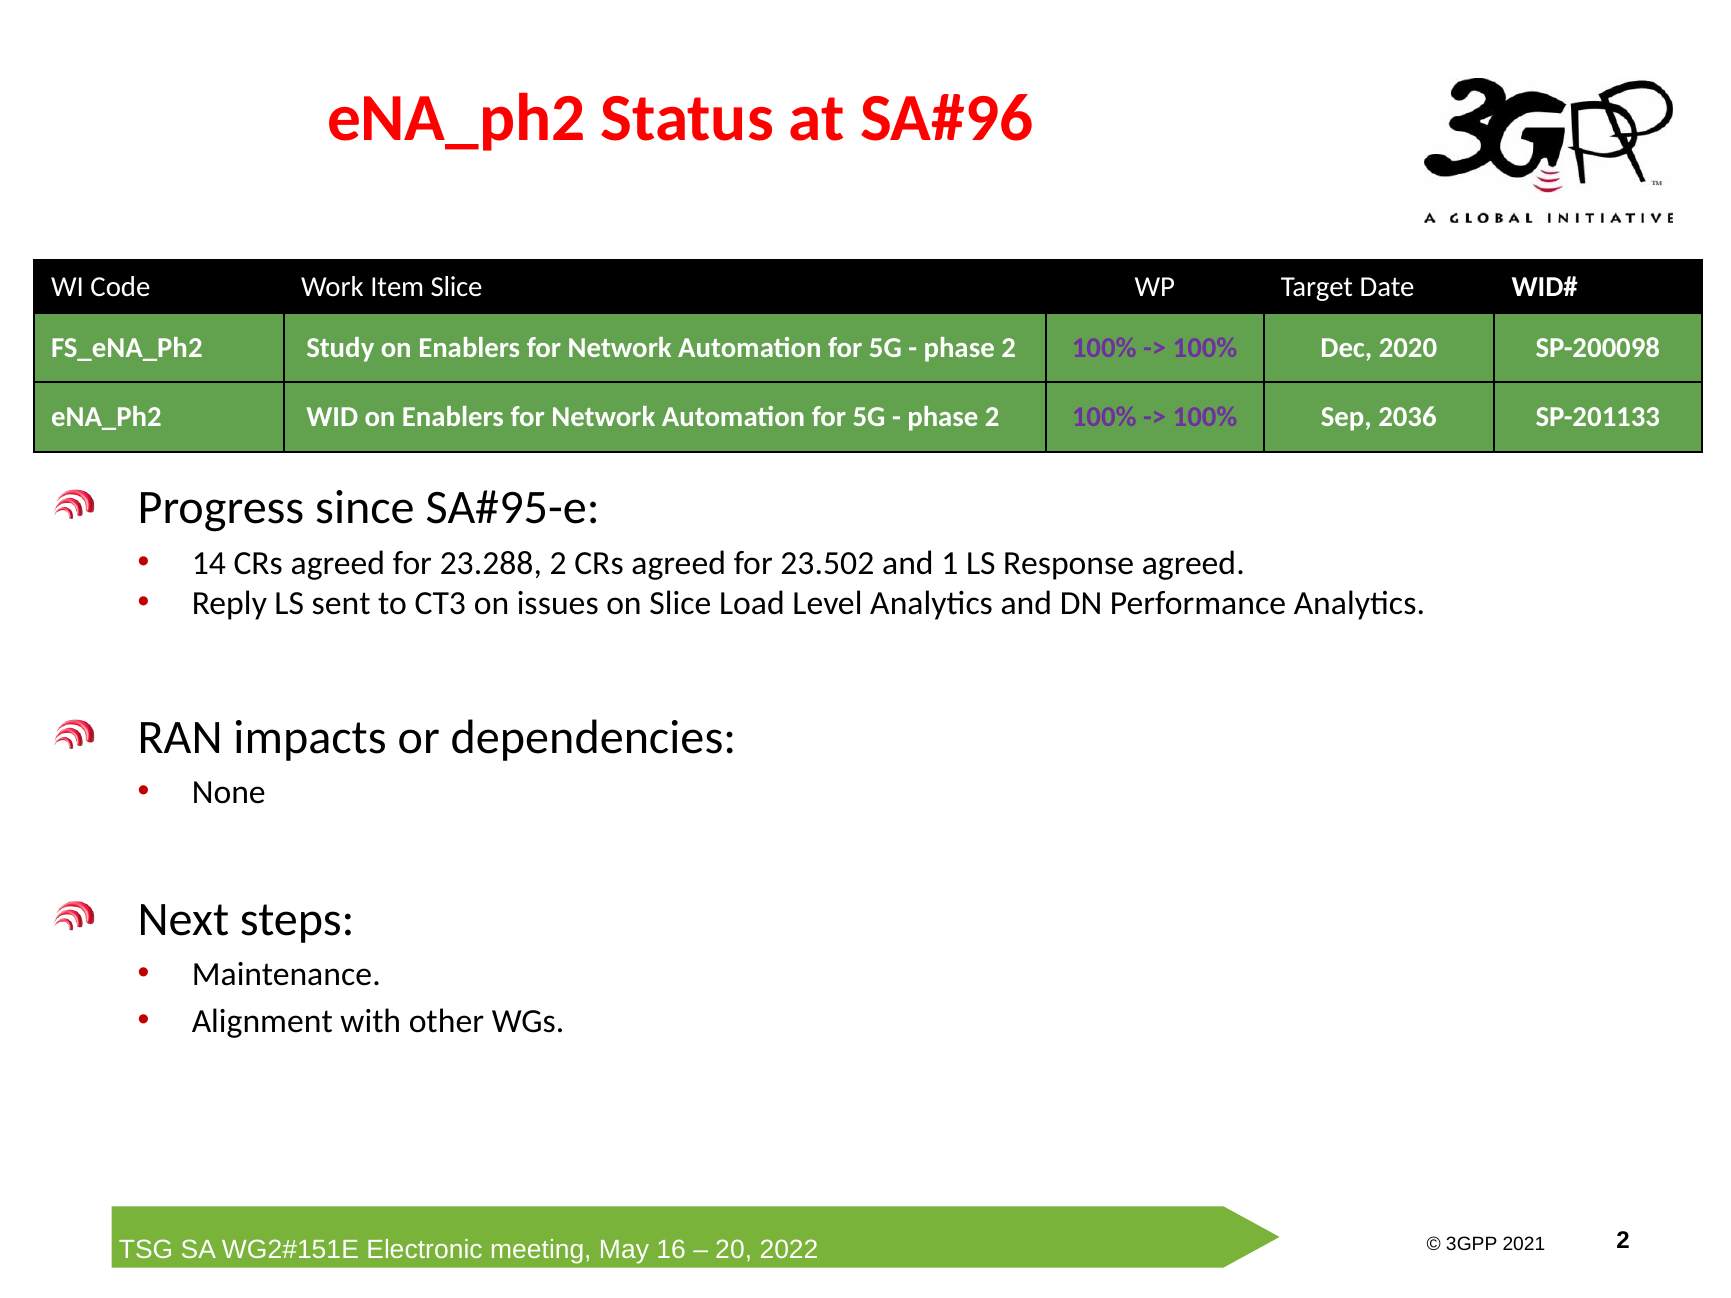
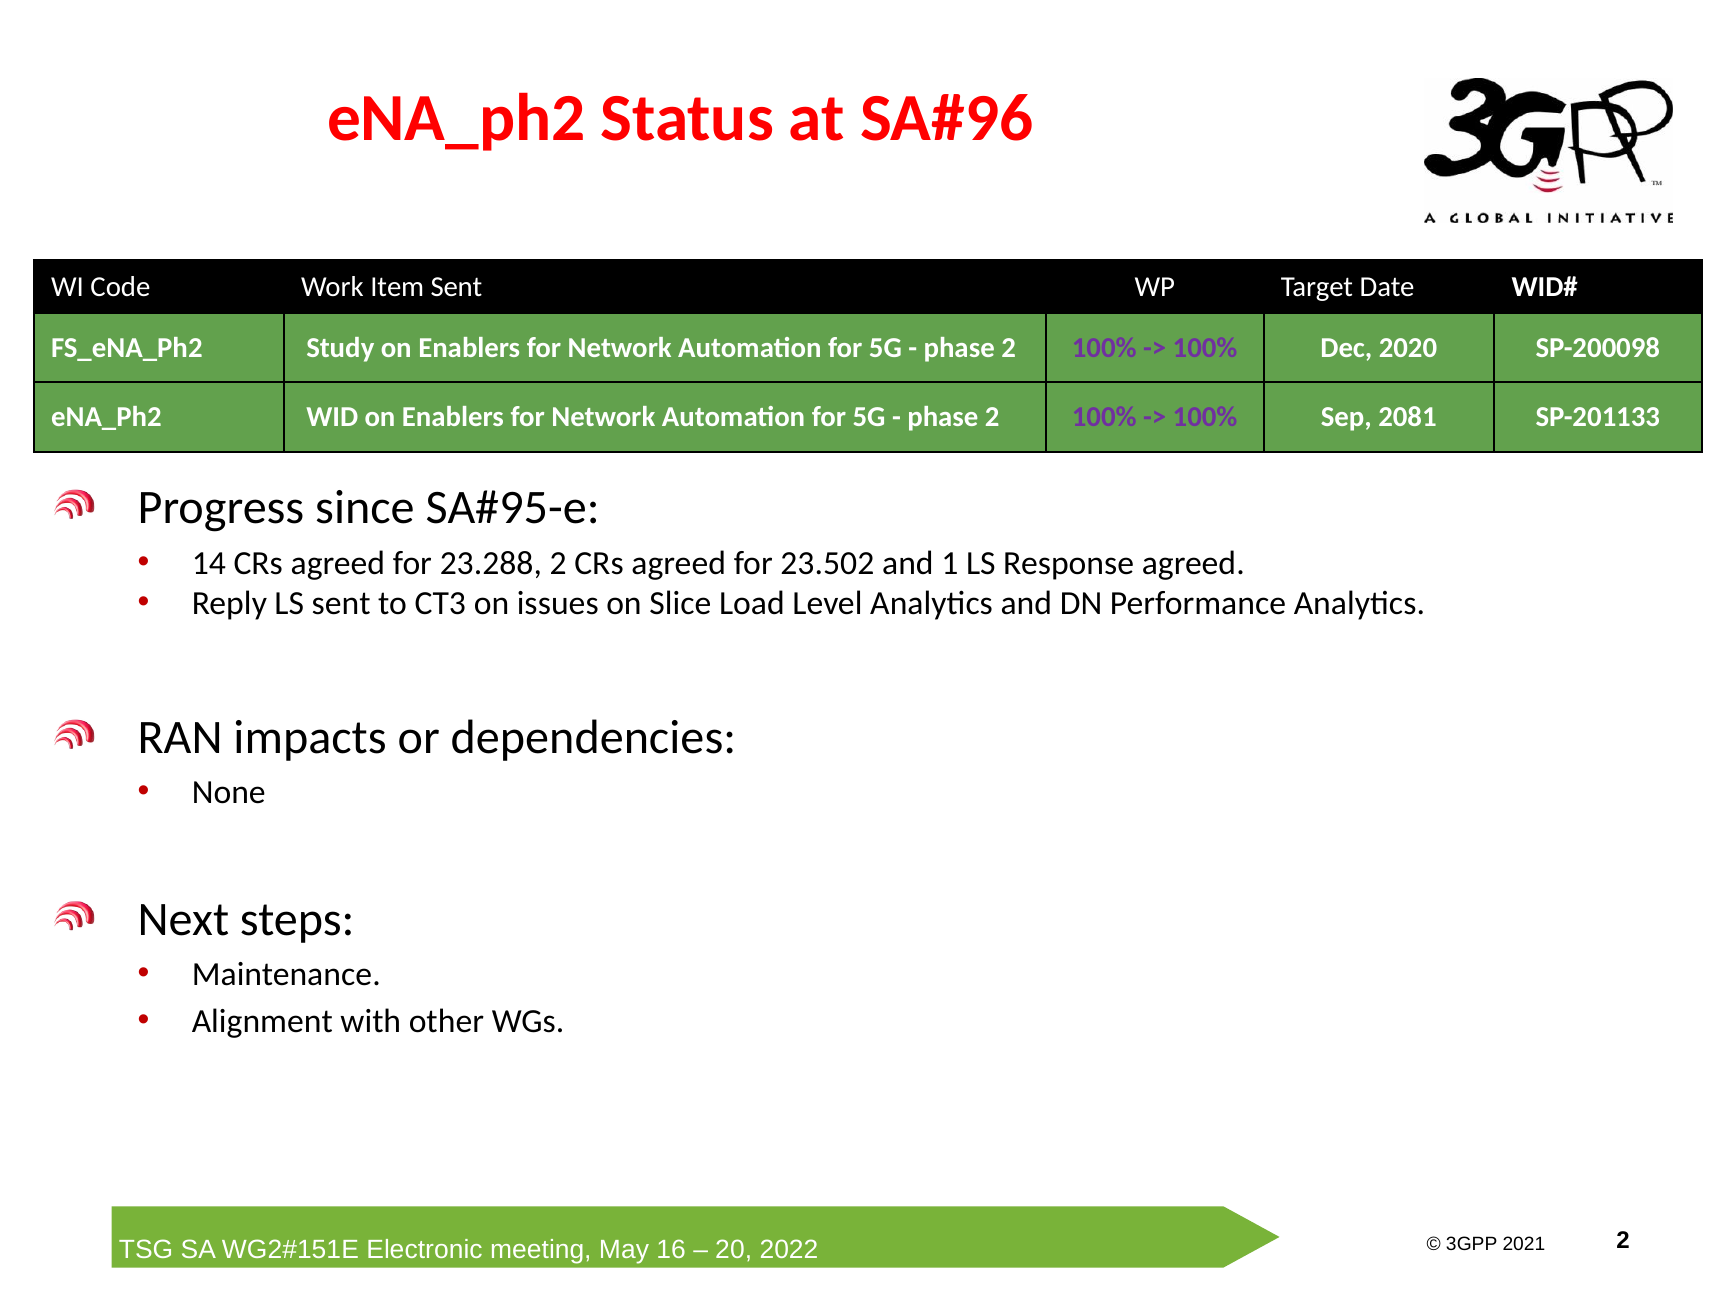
Item Slice: Slice -> Sent (456, 287)
2036: 2036 -> 2081 (1407, 417)
